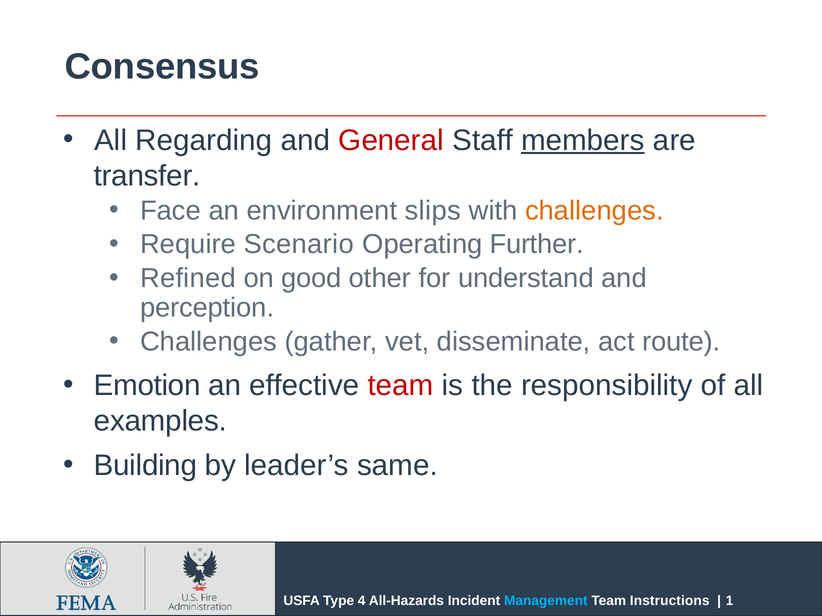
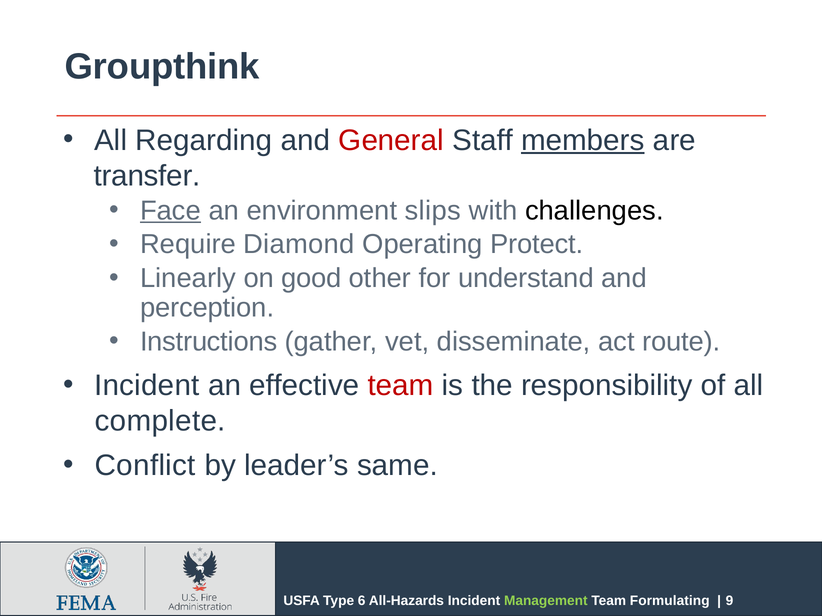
Consensus: Consensus -> Groupthink (162, 67)
Face underline: none -> present (170, 211)
challenges colour: orange -> black (594, 211)
Scenario: Scenario -> Diamond (299, 245)
Further: Further -> Protect (537, 245)
Refined: Refined -> Linearly (188, 278)
Challenges: Challenges -> Instructions (209, 342)
Emotion: Emotion -> Incident (147, 386)
examples: examples -> complete (160, 421)
Building: Building -> Conflict (145, 466)
4: 4 -> 6 (362, 601)
Management colour: light blue -> light green (546, 601)
Instructions: Instructions -> Formulating (670, 601)
1: 1 -> 9 (729, 601)
